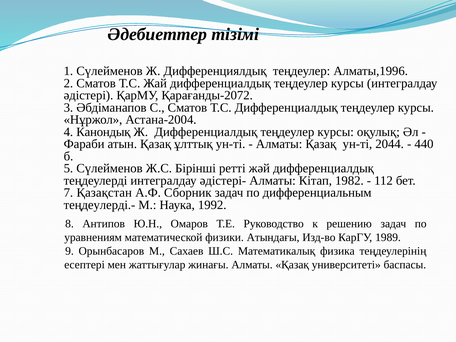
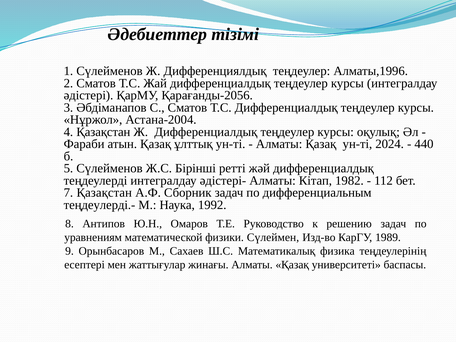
Қарағанды-2072: Қарағанды-2072 -> Қарағанды-2056 (207, 95)
4 Канондық: Канондық -> Қазақстан (103, 132)
2044: 2044 -> 2024 (390, 144)
Атындағы: Атындағы -> Сүлеймен (273, 237)
